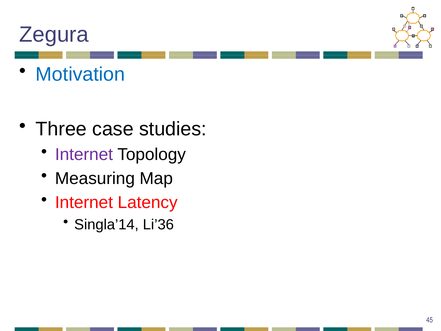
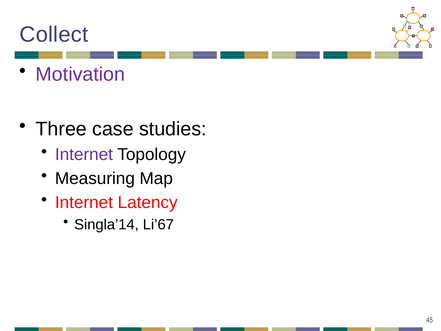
Zegura: Zegura -> Collect (54, 35)
Motivation colour: blue -> purple (80, 74)
Li’36: Li’36 -> Li’67 (158, 224)
